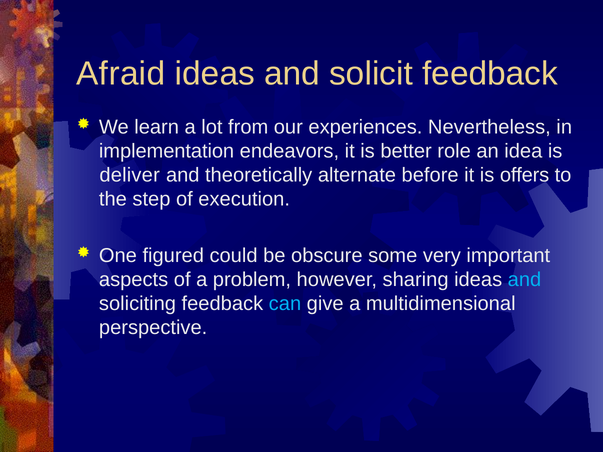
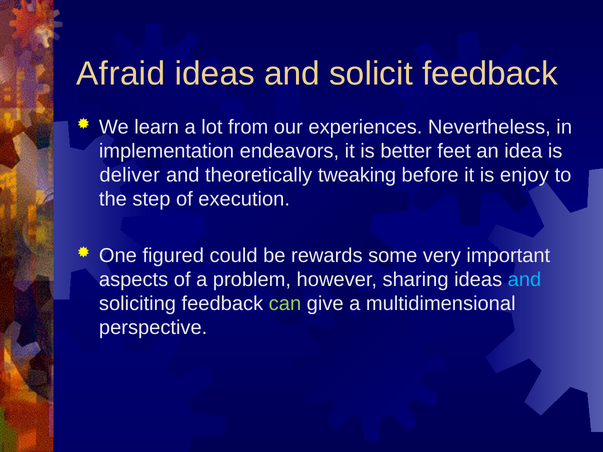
role: role -> feet (454, 151)
alternate: alternate -> tweaking (357, 175)
offers: offers -> enjoy (524, 175)
obscure: obscure -> rewards (327, 256)
can colour: light blue -> light green (285, 304)
